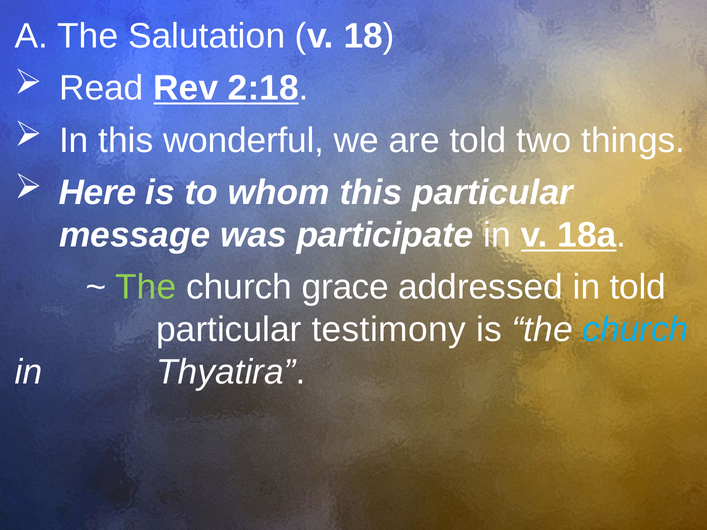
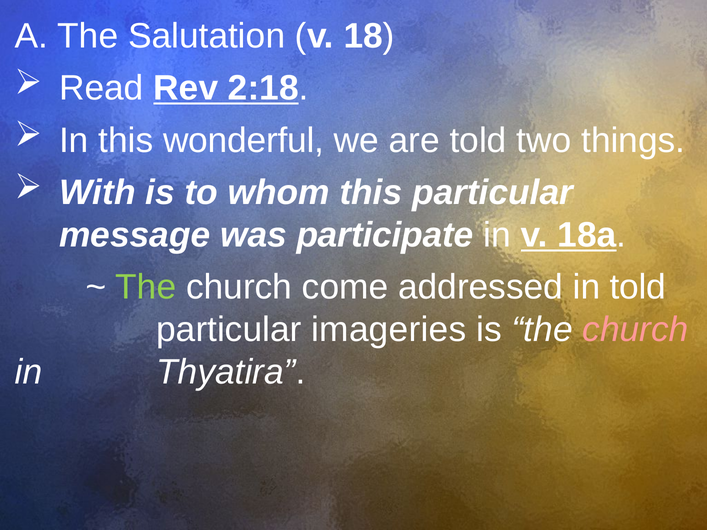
Here: Here -> With (97, 193)
grace: grace -> come (345, 287)
testimony: testimony -> imageries (389, 330)
church colour: light blue -> pink (635, 330)
